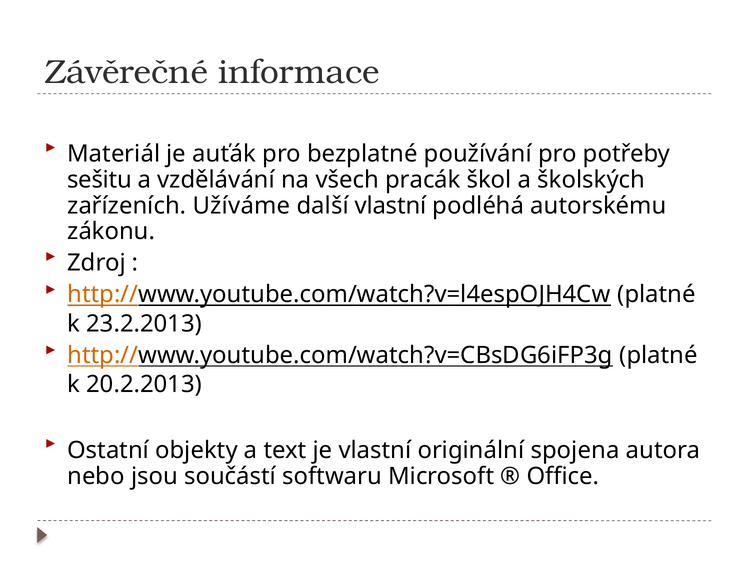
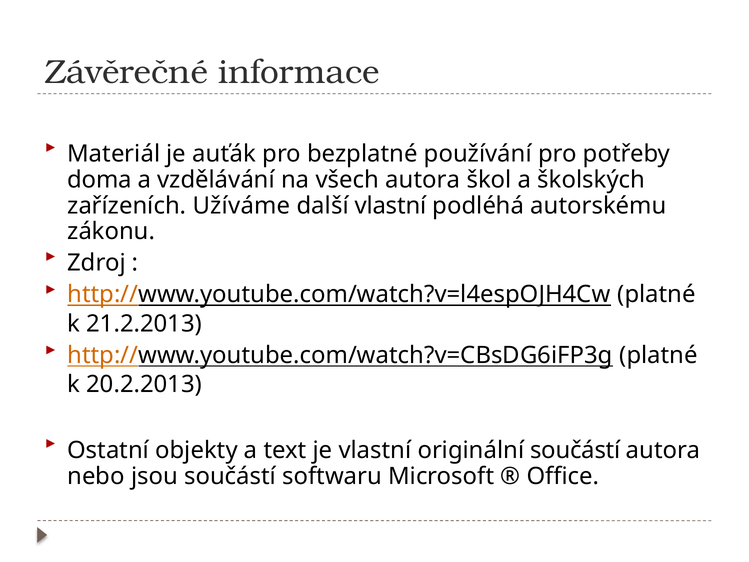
sešitu: sešitu -> doma (99, 180)
všech pracák: pracák -> autora (423, 180)
23.2.2013: 23.2.2013 -> 21.2.2013 (144, 324)
originální spojena: spojena -> součástí (575, 450)
